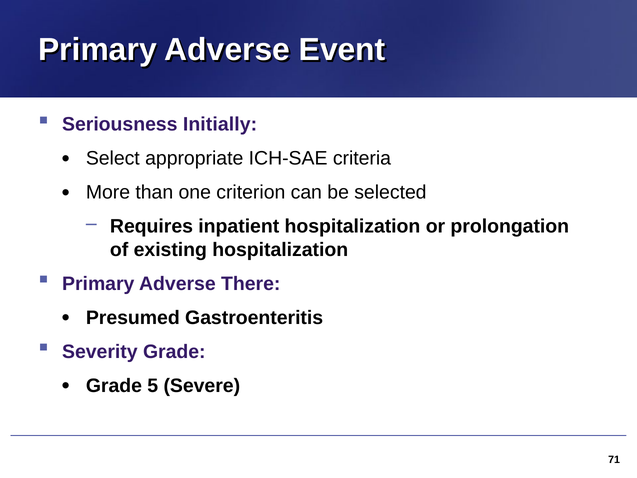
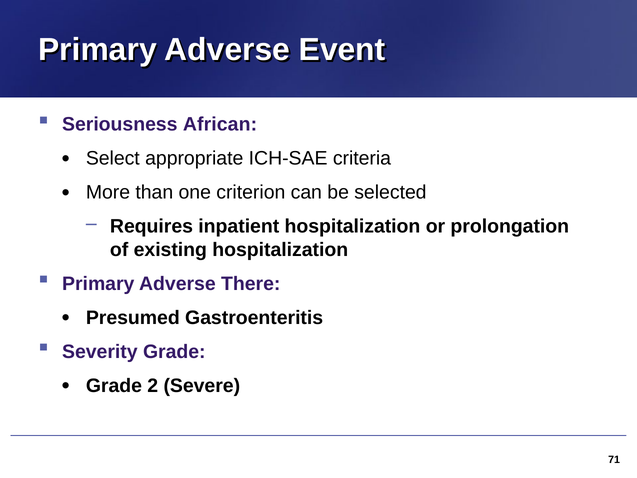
Initially: Initially -> African (220, 124)
5: 5 -> 2 (153, 385)
